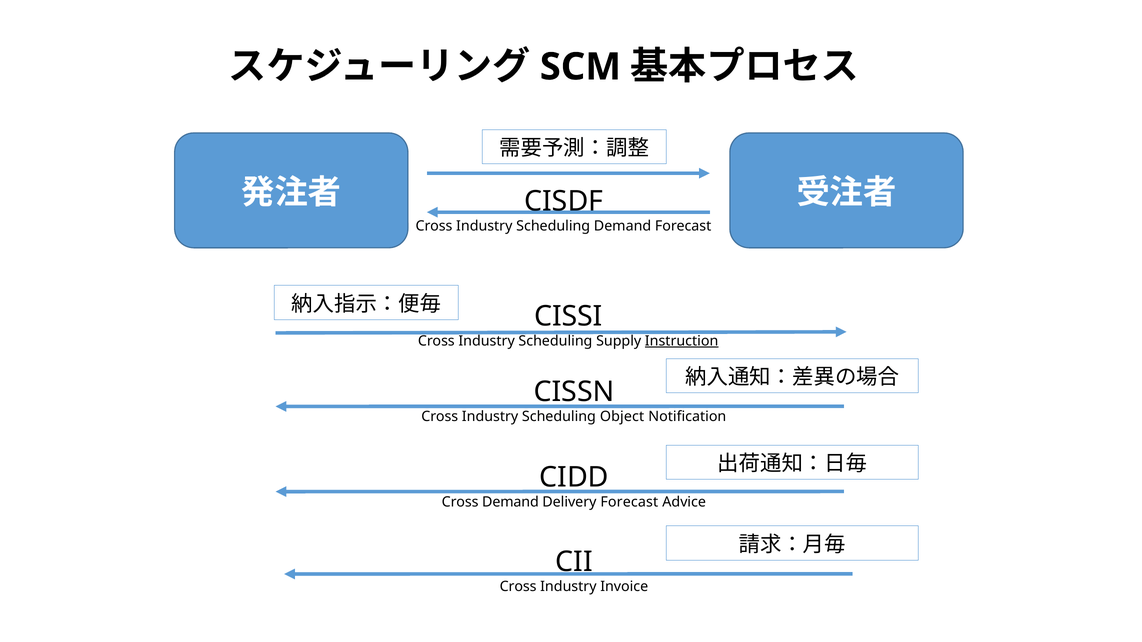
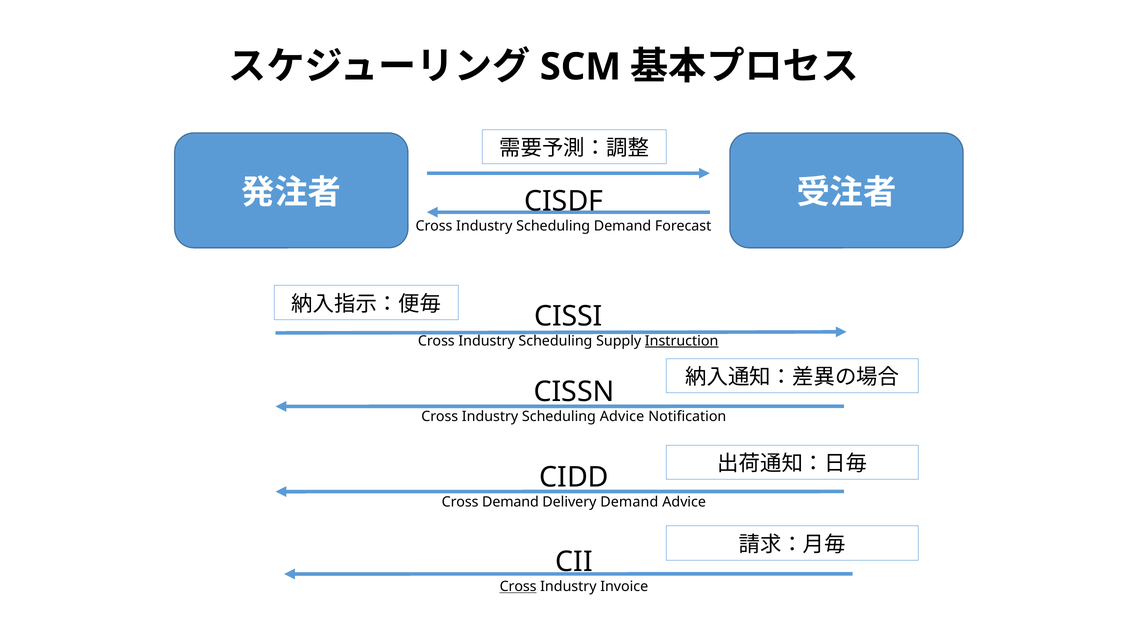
Scheduling Object: Object -> Advice (622, 417)
Delivery Forecast: Forecast -> Demand (629, 502)
Cross underline: none -> present (518, 587)
